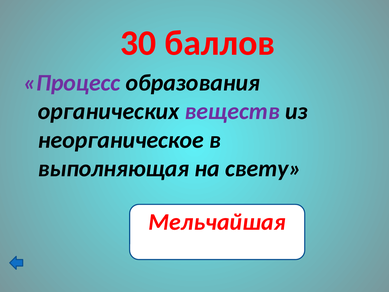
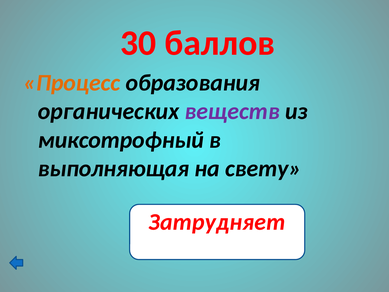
Процесс colour: purple -> orange (72, 83)
неорганическое: неорганическое -> миксотрофный (121, 140)
Мельчайшая: Мельчайшая -> Затрудняет (217, 222)
